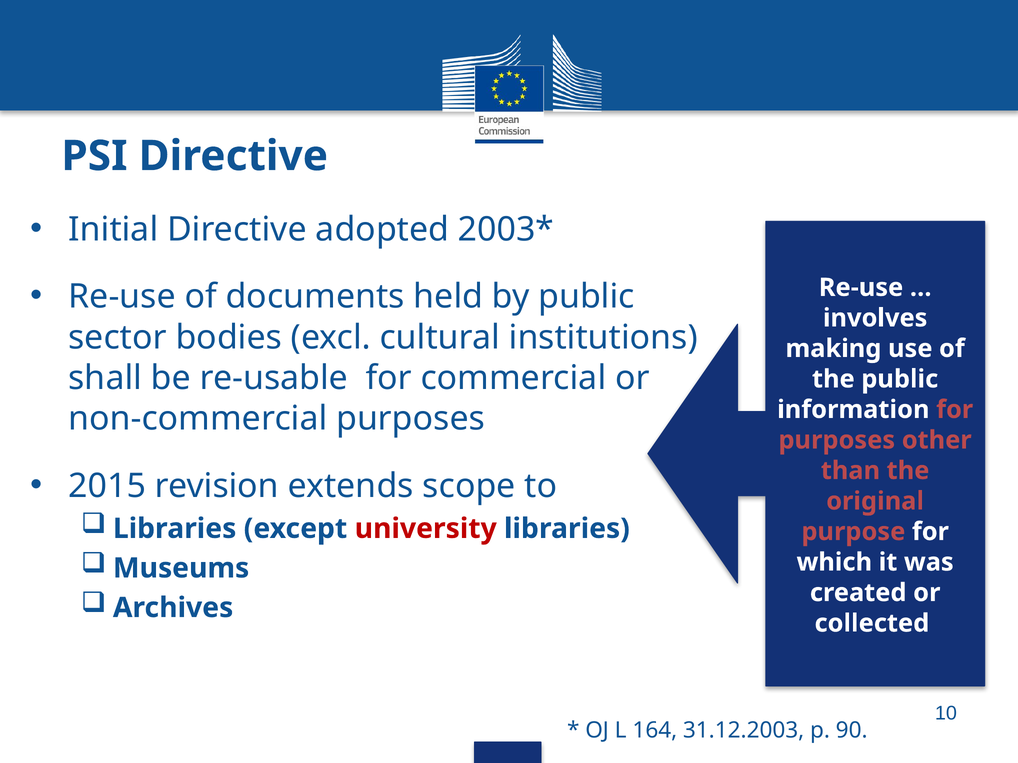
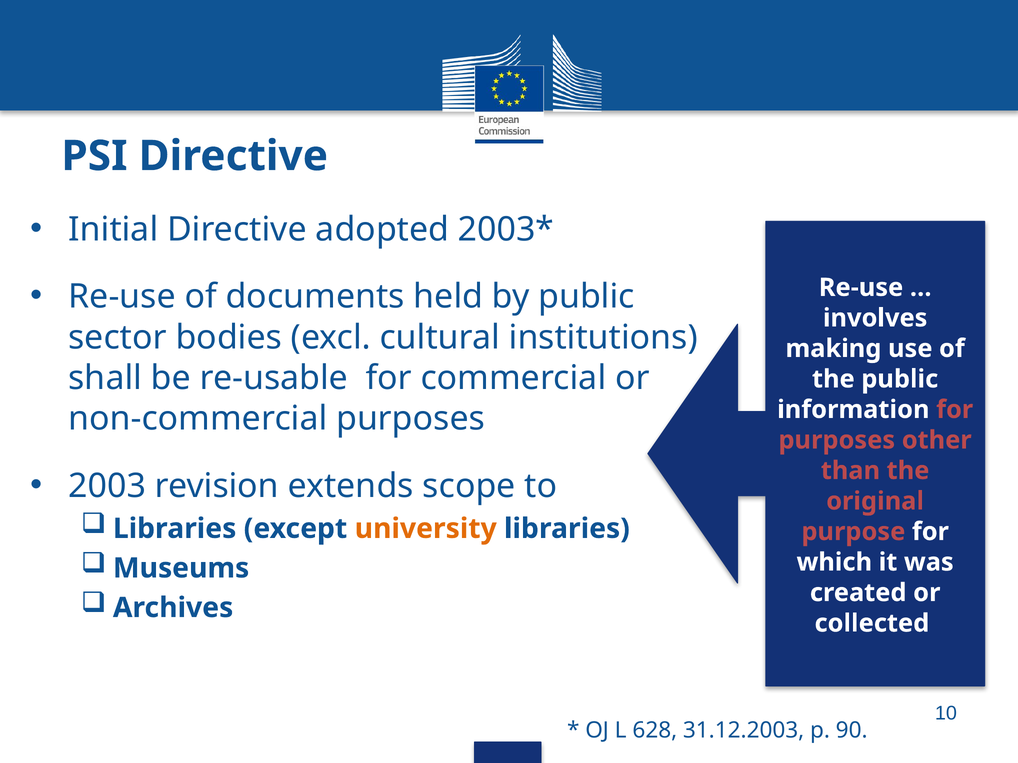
2015: 2015 -> 2003 (107, 486)
university colour: red -> orange (426, 529)
164: 164 -> 628 (655, 731)
